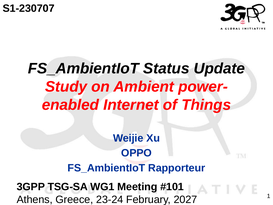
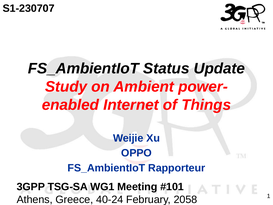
23-24: 23-24 -> 40-24 (110, 199)
2027: 2027 -> 2058 (185, 199)
